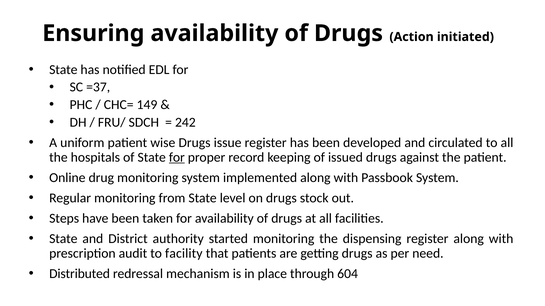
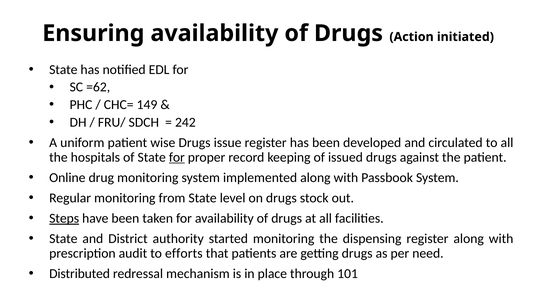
=37: =37 -> =62 (98, 87)
Steps underline: none -> present (64, 219)
facility: facility -> efforts (184, 254)
604: 604 -> 101 (348, 274)
